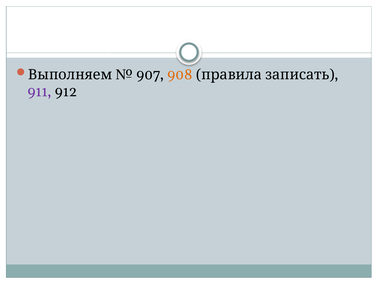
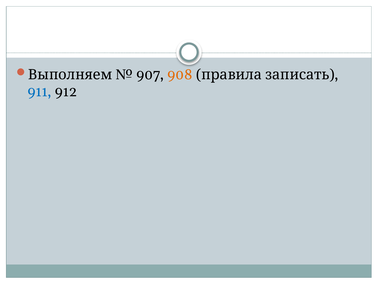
911 colour: purple -> blue (40, 92)
